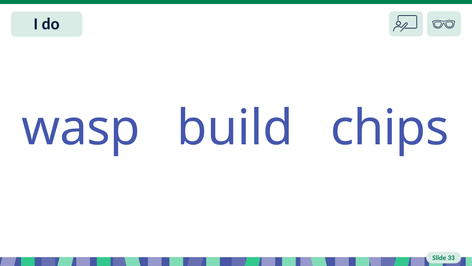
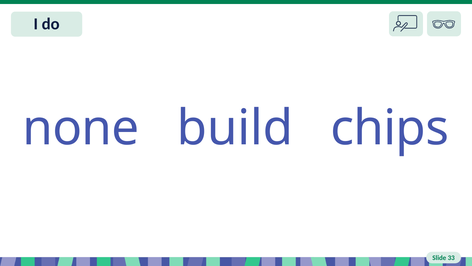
wasp: wasp -> none (81, 128)
